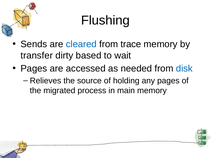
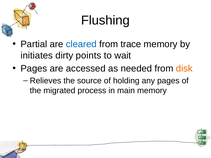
Sends: Sends -> Partial (34, 44)
transfer: transfer -> initiates (37, 56)
based: based -> points (89, 56)
disk colour: blue -> orange (184, 69)
